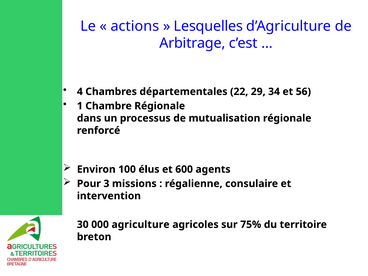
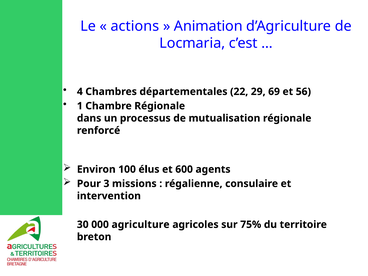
Lesquelles: Lesquelles -> Animation (208, 26)
Arbitrage: Arbitrage -> Locmaria (192, 43)
34: 34 -> 69 (274, 92)
